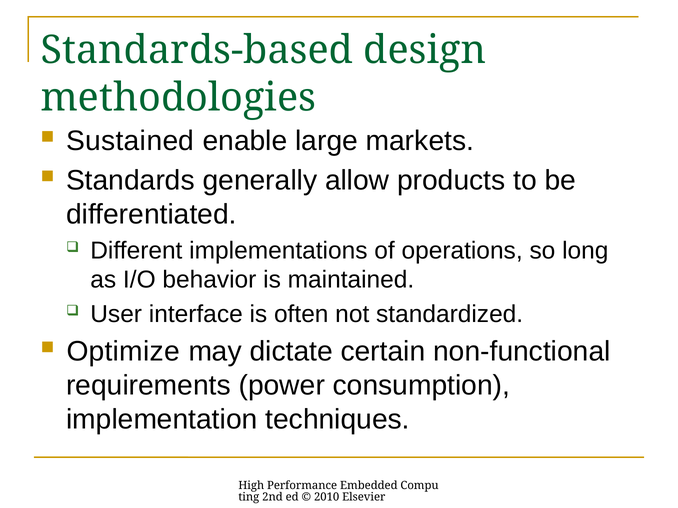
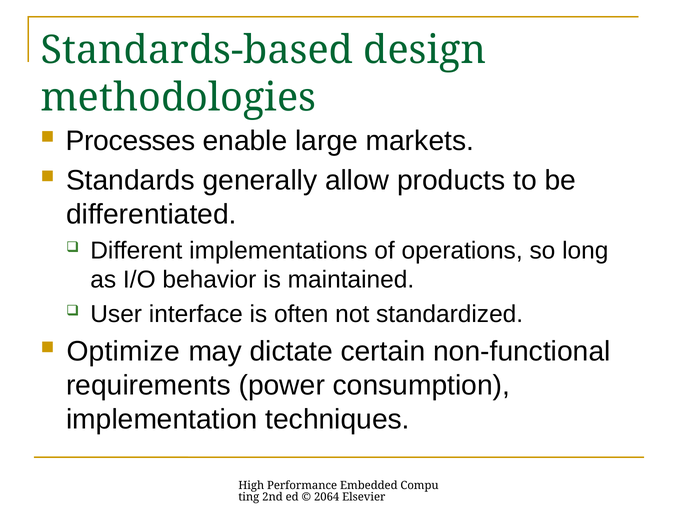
Sustained: Sustained -> Processes (131, 141)
2010: 2010 -> 2064 (327, 497)
